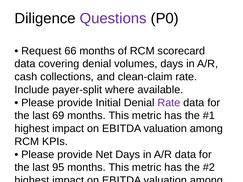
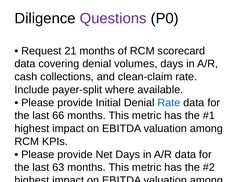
66: 66 -> 21 (71, 51)
Rate colour: purple -> blue (169, 103)
69: 69 -> 66 (58, 116)
95: 95 -> 63 (58, 168)
